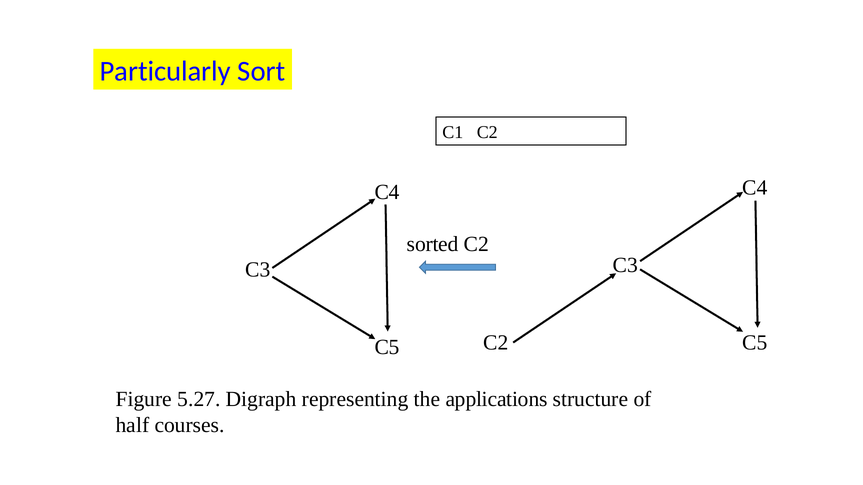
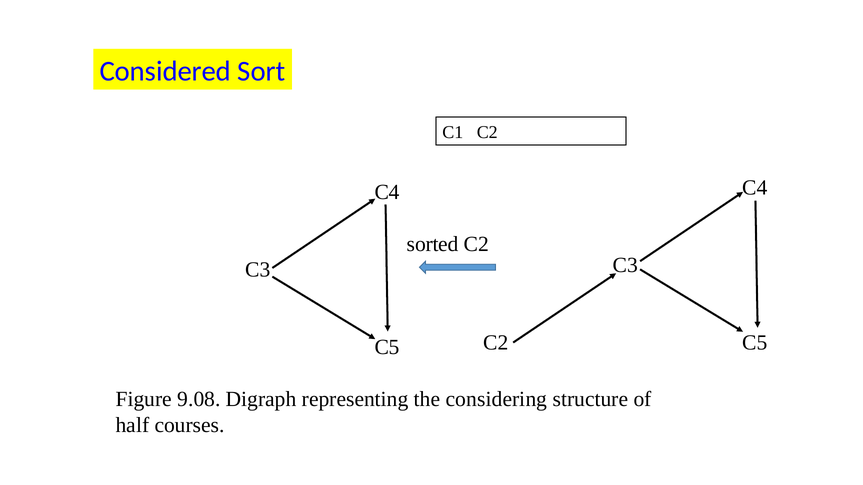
Particularly: Particularly -> Considered (165, 71)
5.27: 5.27 -> 9.08 (199, 399)
applications: applications -> considering (496, 399)
